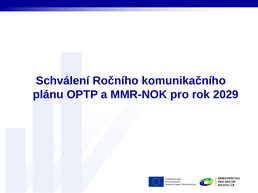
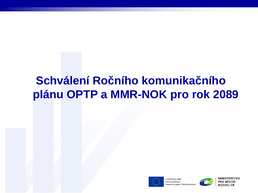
2029: 2029 -> 2089 (226, 95)
